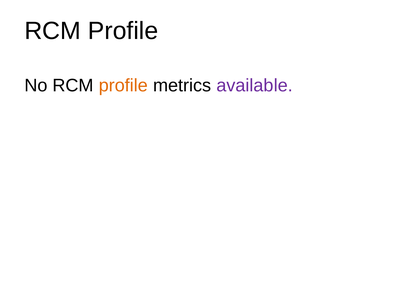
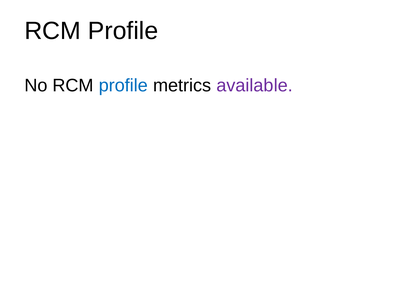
profile colour: orange -> blue (123, 85)
